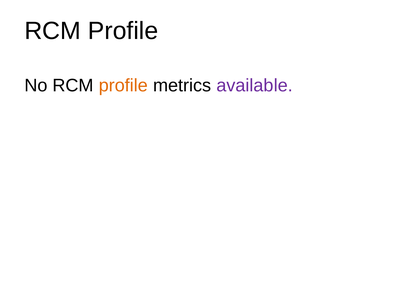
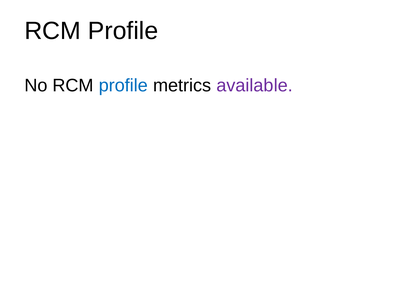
profile colour: orange -> blue (123, 85)
